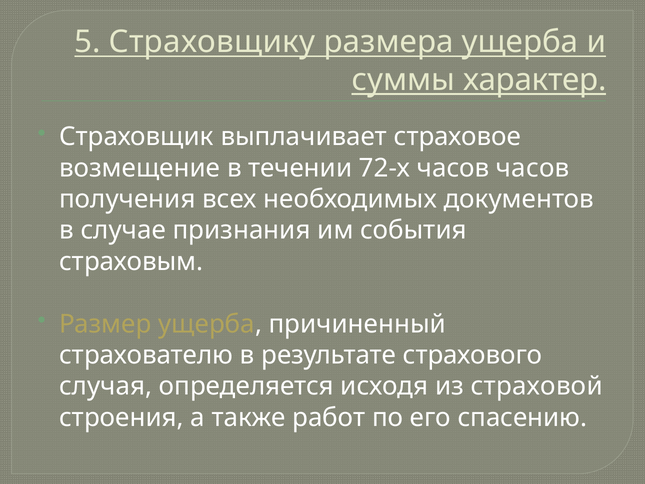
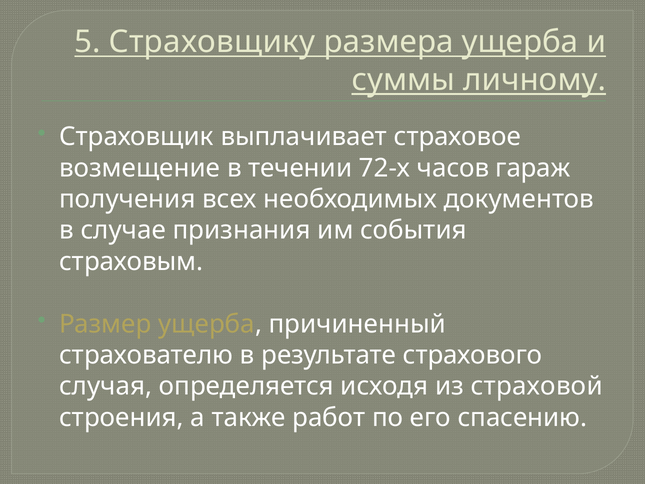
характер: характер -> личному (535, 80)
часов часов: часов -> гараж (533, 168)
